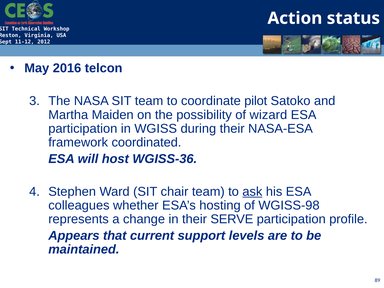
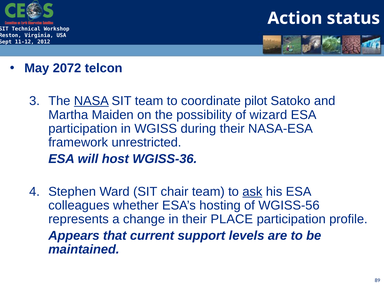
2016: 2016 -> 2072 (67, 68)
NASA underline: none -> present (91, 101)
coordinated: coordinated -> unrestricted (146, 142)
WGISS-98: WGISS-98 -> WGISS-56 (289, 205)
SERVE: SERVE -> PLACE (232, 219)
